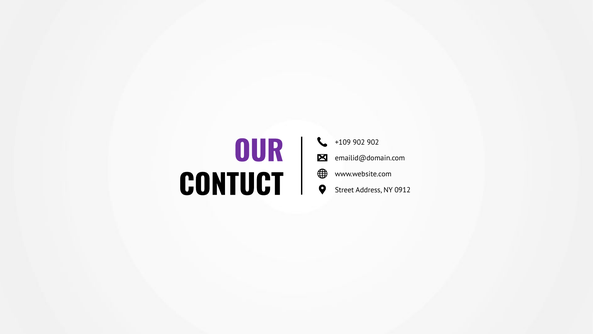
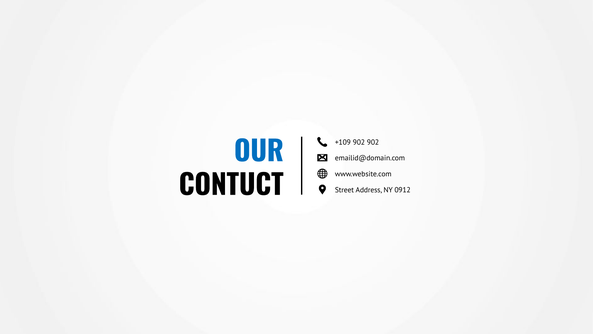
OUR colour: purple -> blue (259, 152)
